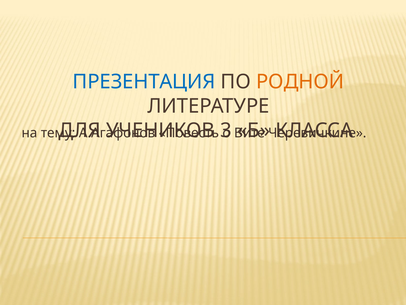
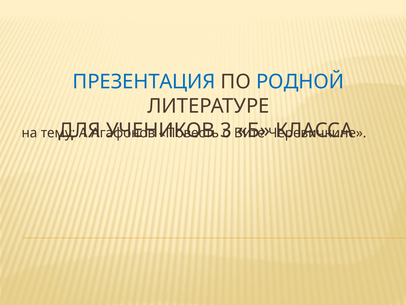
РОДНОЙ colour: orange -> blue (300, 82)
